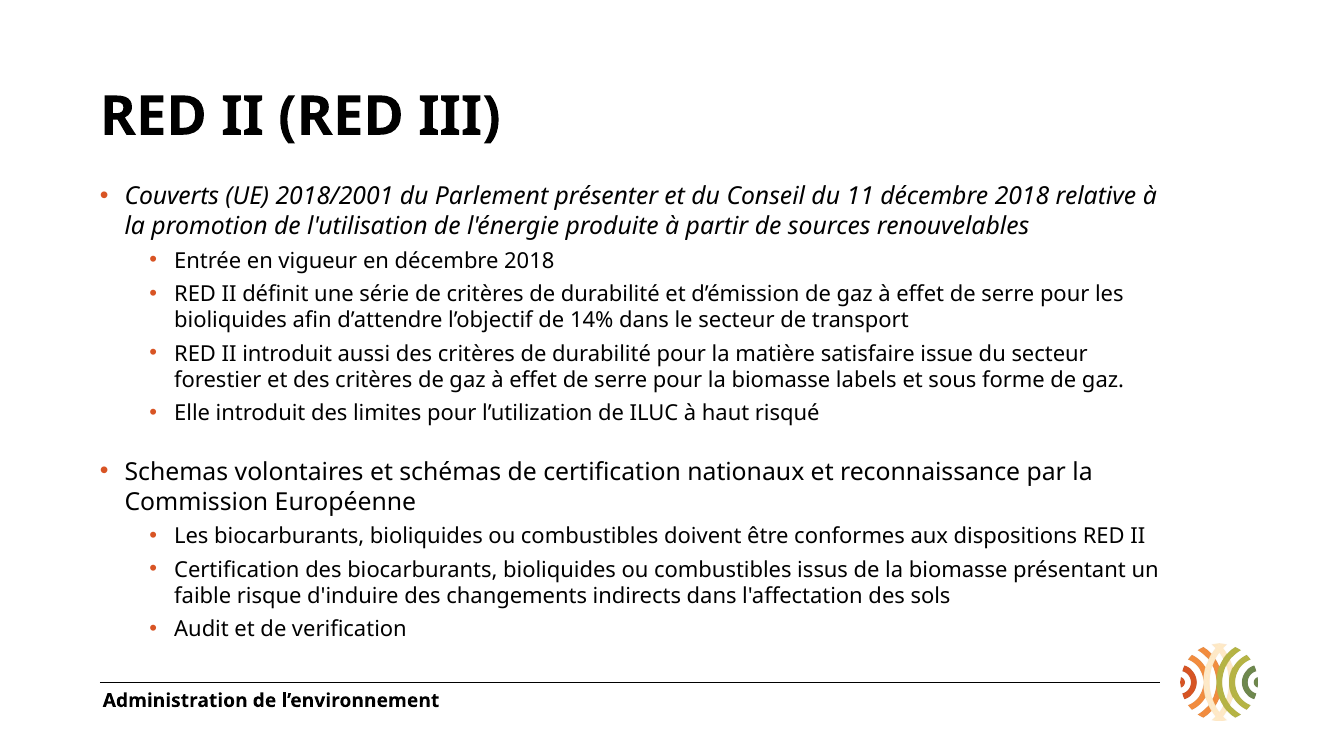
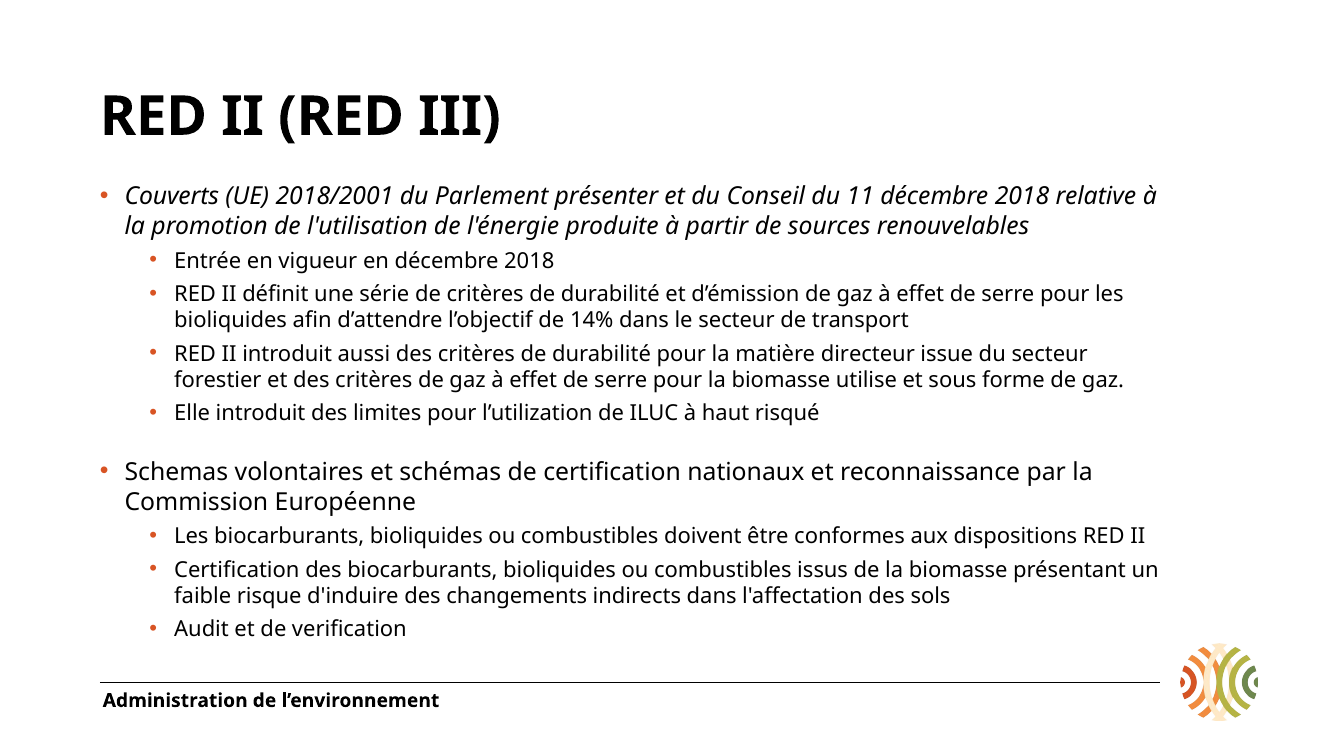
satisfaire: satisfaire -> directeur (868, 354)
labels: labels -> utilise (866, 380)
